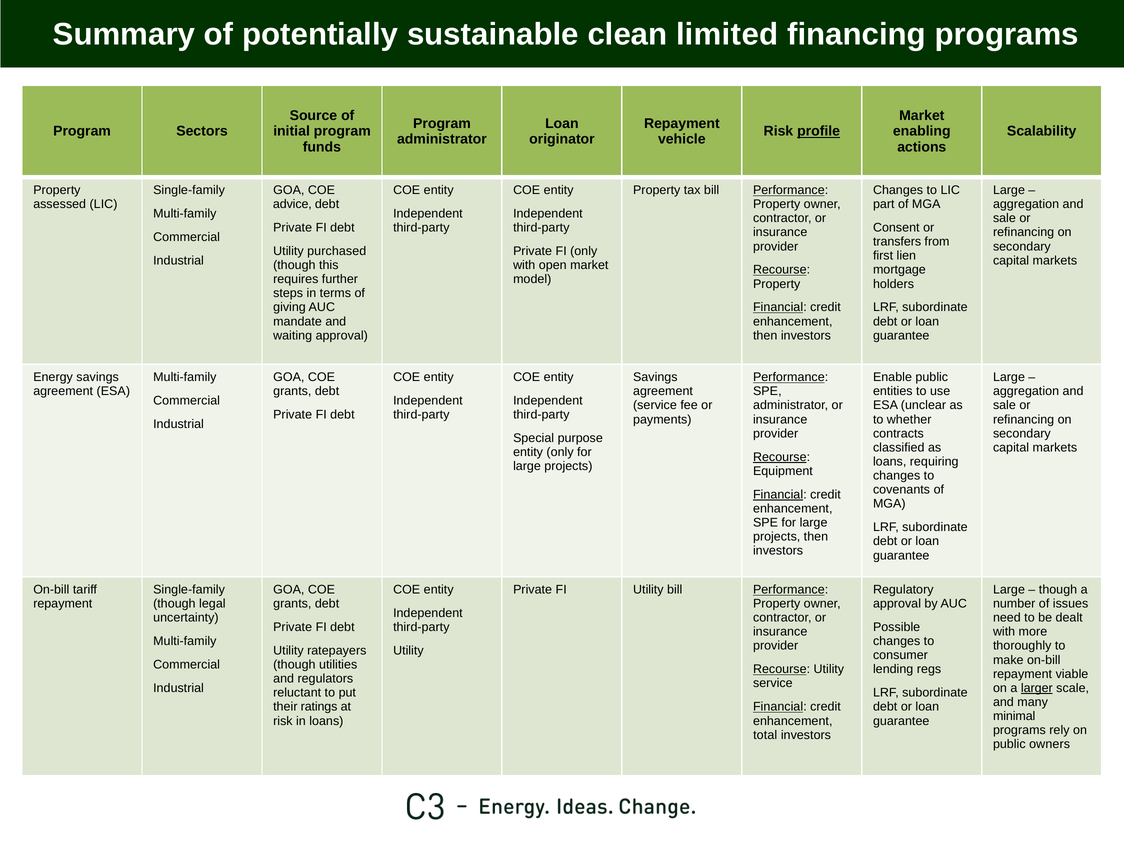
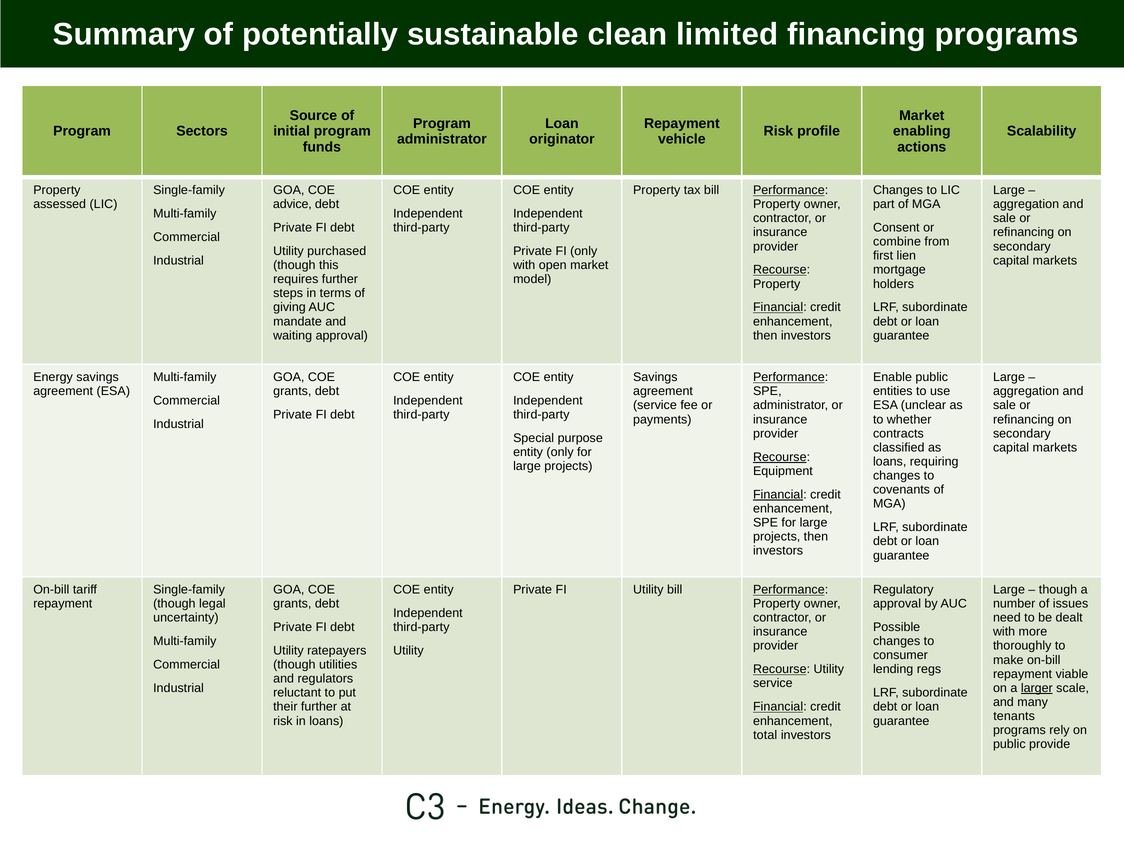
profile underline: present -> none (819, 131)
transfers: transfers -> combine (897, 242)
their ratings: ratings -> further (319, 707)
minimal: minimal -> tenants (1014, 716)
owners: owners -> provide (1050, 744)
